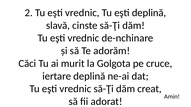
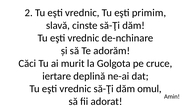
eşti deplină: deplină -> primim (149, 13)
creat: creat -> omul (149, 89)
